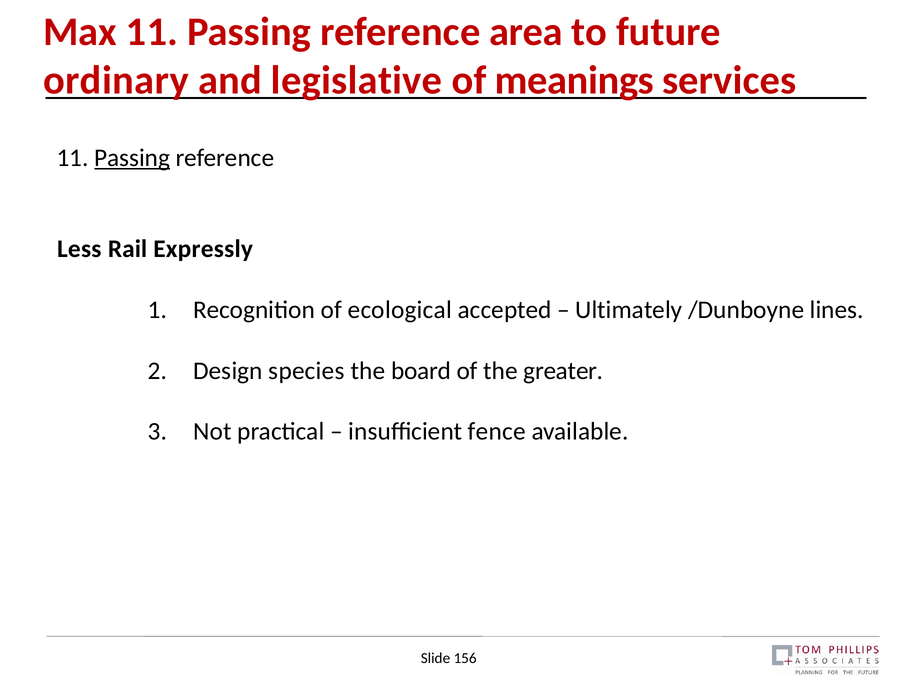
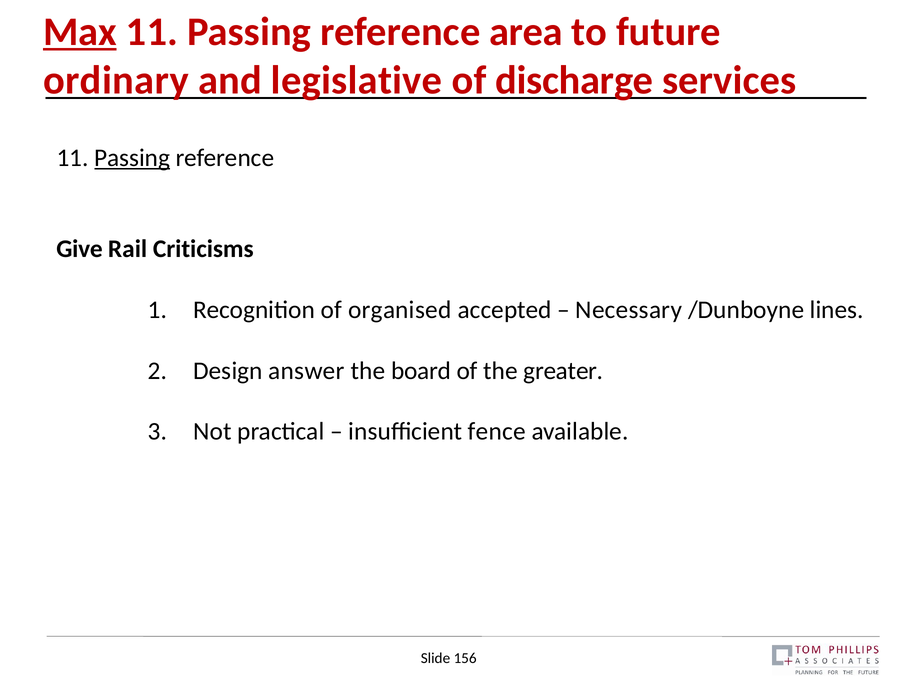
Max underline: none -> present (80, 32)
meanings: meanings -> discharge (574, 80)
Less: Less -> Give (79, 249)
Expressly: Expressly -> Criticisms (203, 249)
ecological: ecological -> organised (400, 310)
Ultimately: Ultimately -> Necessary (629, 310)
species: species -> answer (307, 371)
